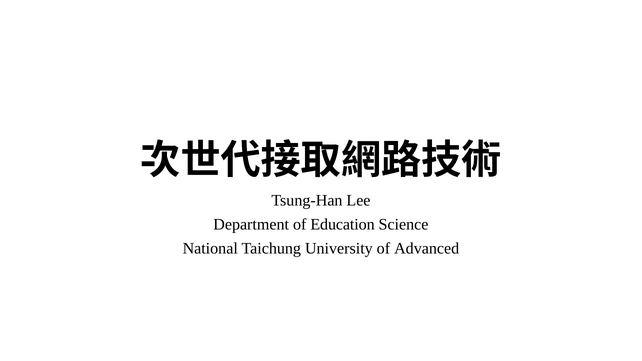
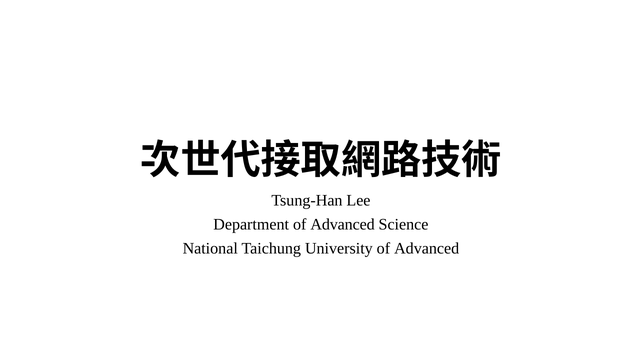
Department of Education: Education -> Advanced (343, 225)
